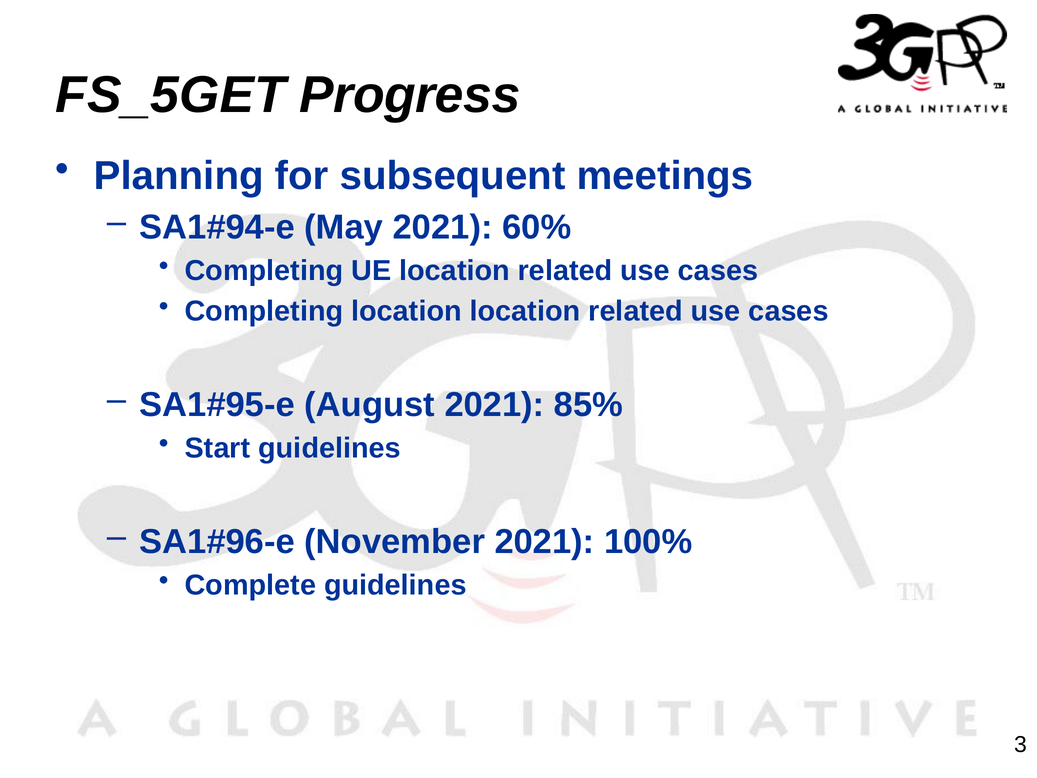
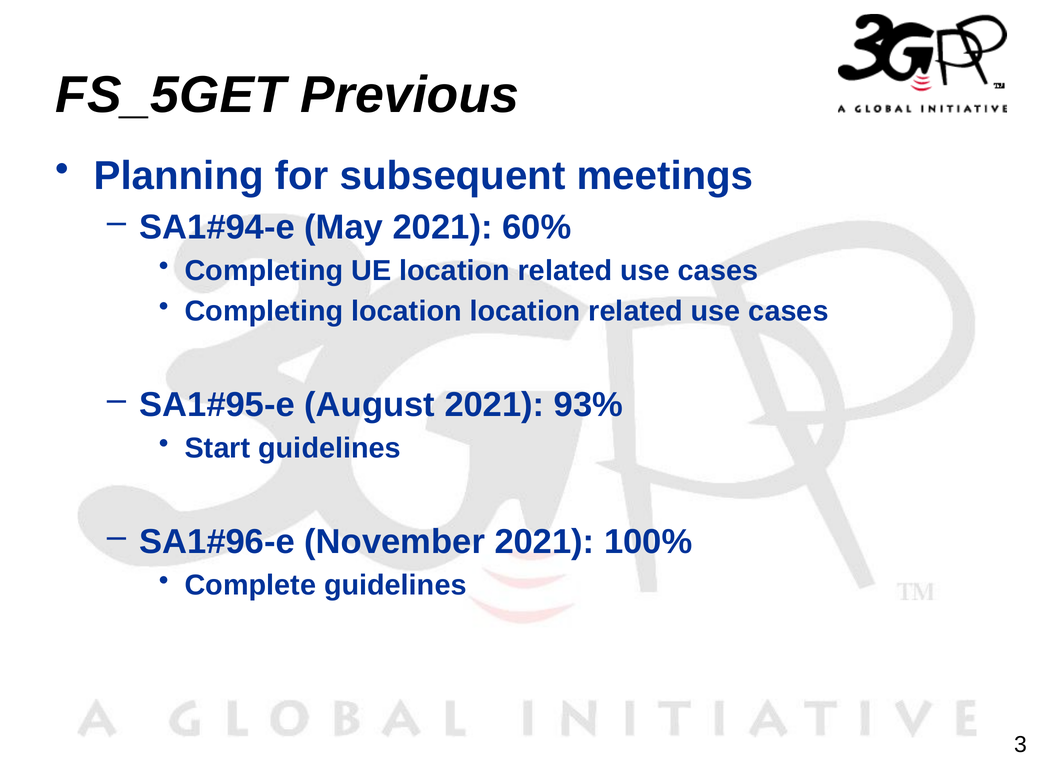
Progress: Progress -> Previous (410, 95)
85%: 85% -> 93% (589, 405)
